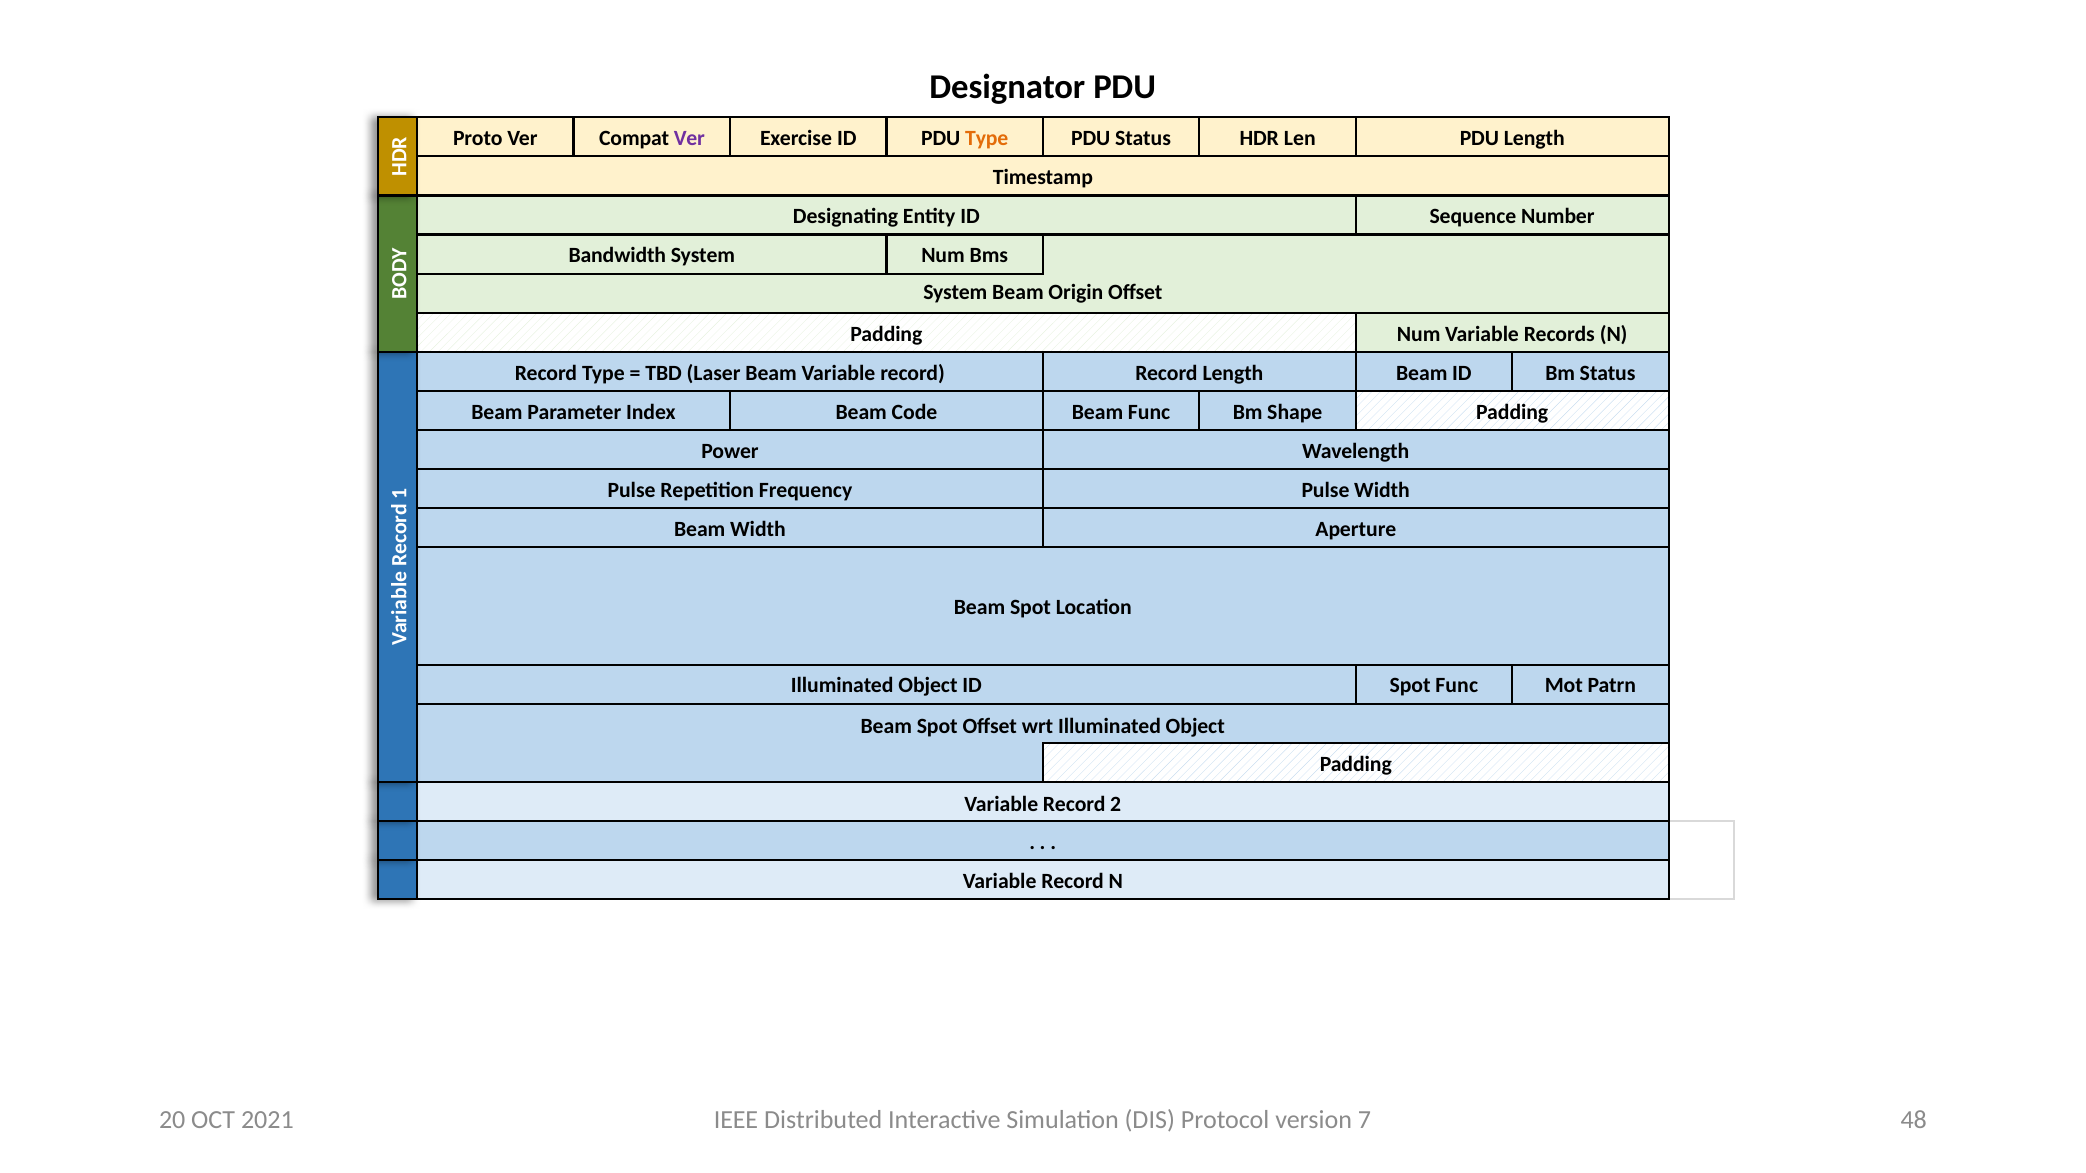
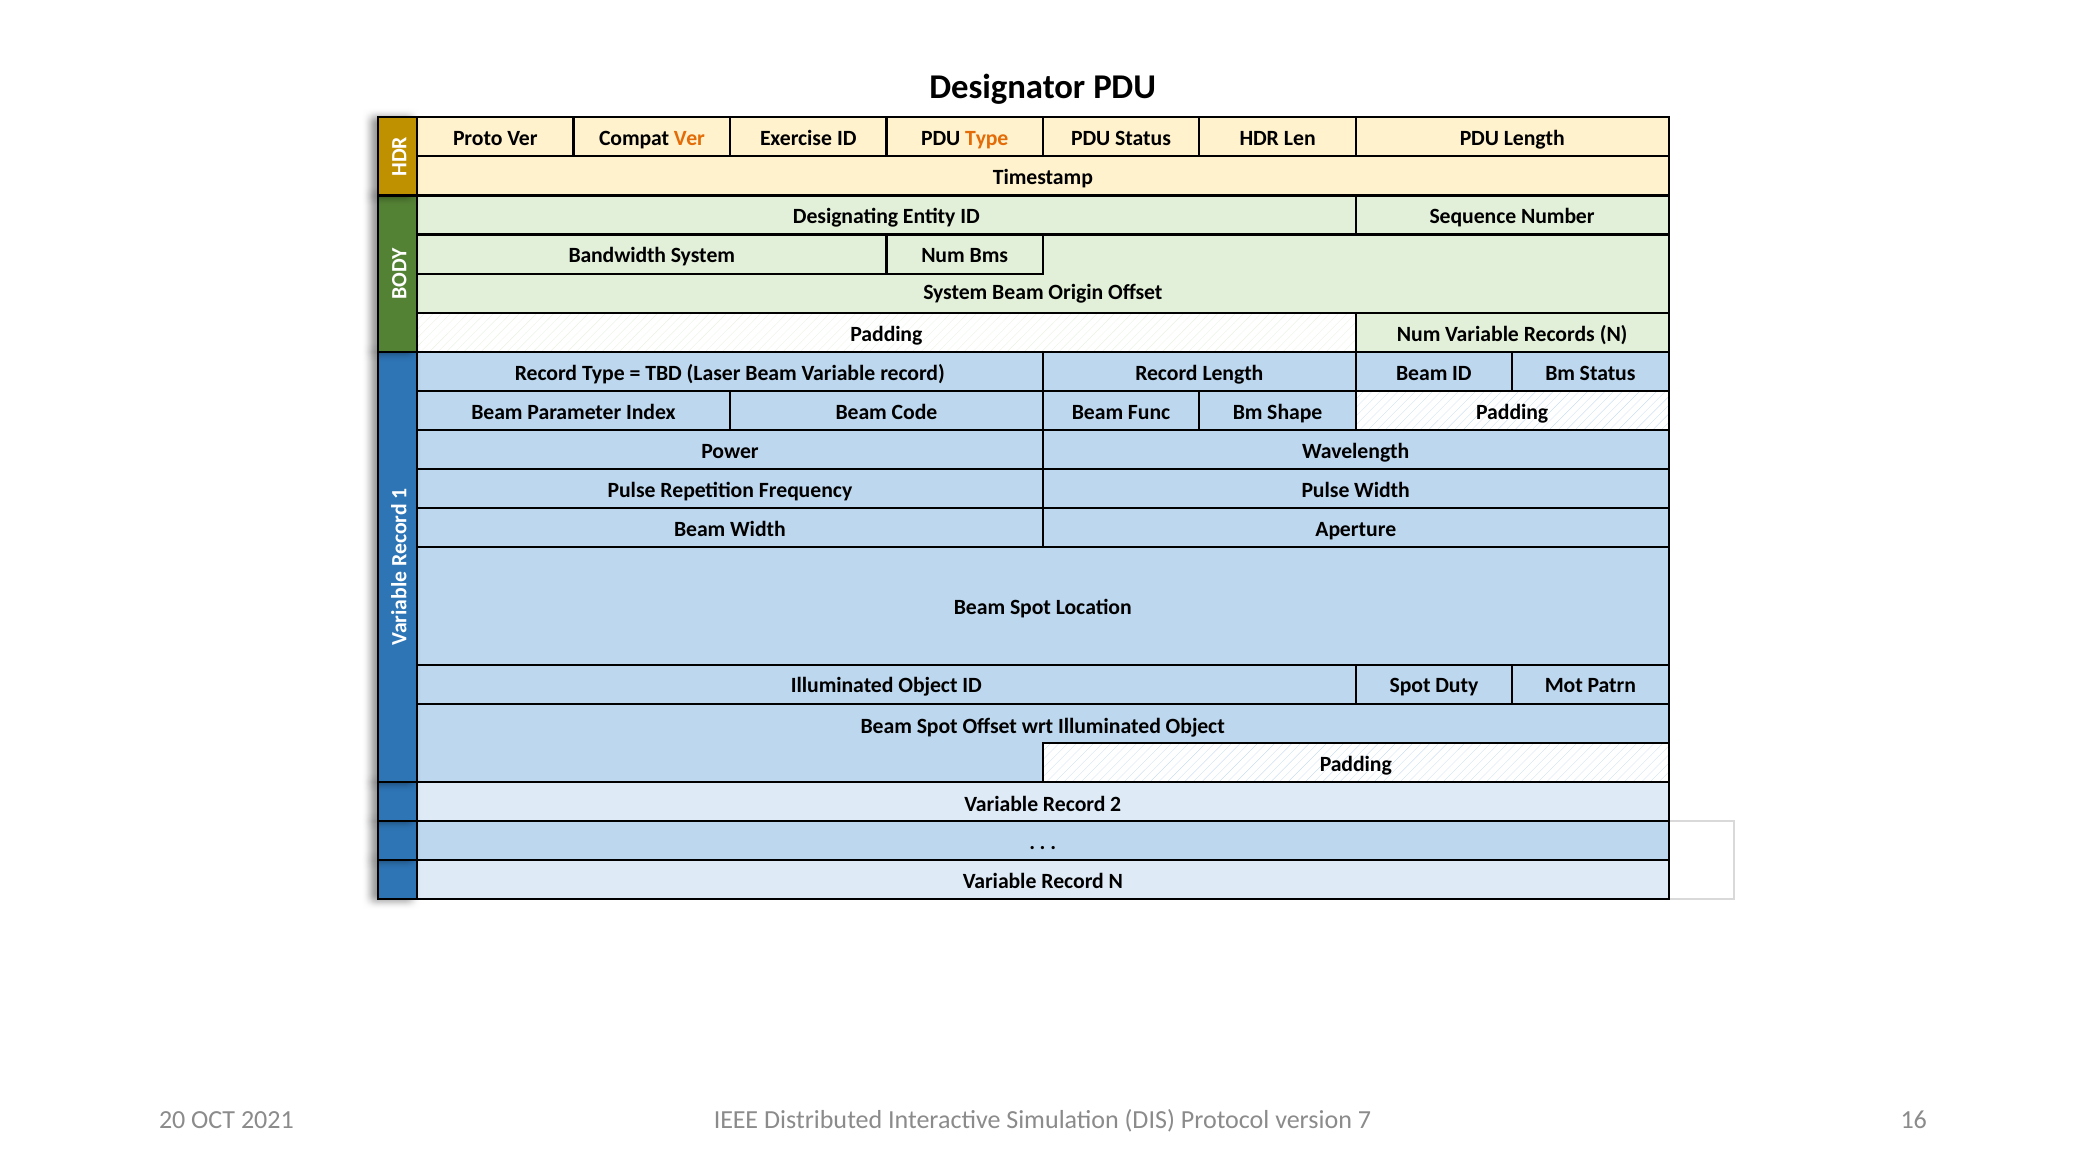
Ver colour: purple -> orange (689, 138)
Spot Func: Func -> Duty (1457, 686)
48: 48 -> 16 (1914, 1120)
